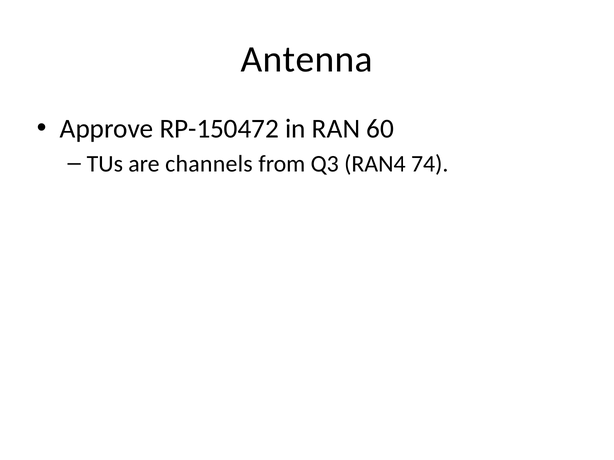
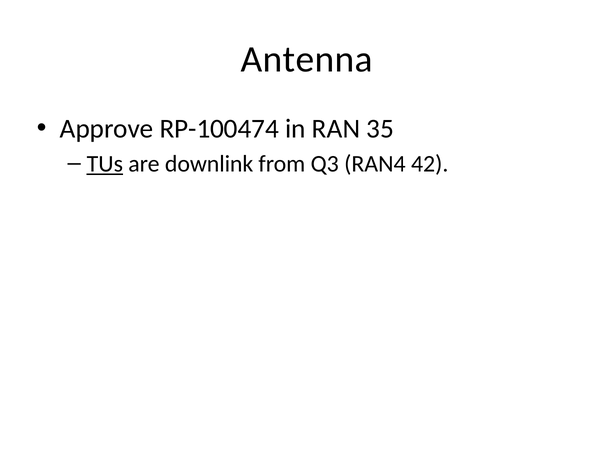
RP-150472: RP-150472 -> RP-100474 (219, 129)
60: 60 -> 35 (380, 129)
TUs underline: none -> present (105, 164)
channels: channels -> downlink (209, 164)
74: 74 -> 42 (430, 164)
